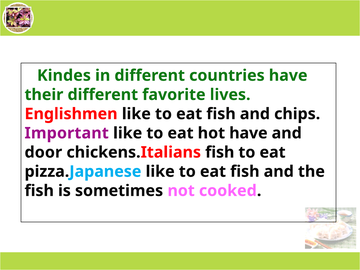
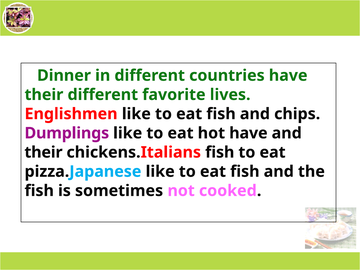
Kindes: Kindes -> Dinner (64, 75)
Important: Important -> Dumplings (67, 133)
door: door -> their (44, 152)
